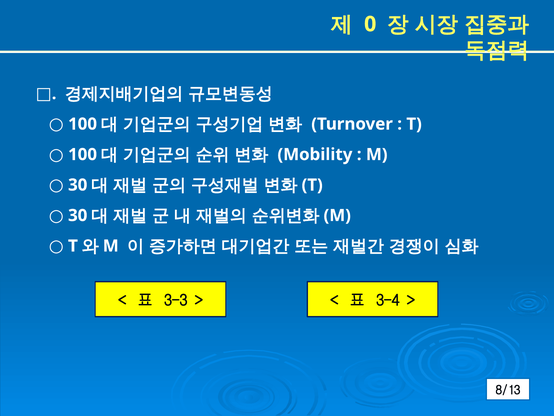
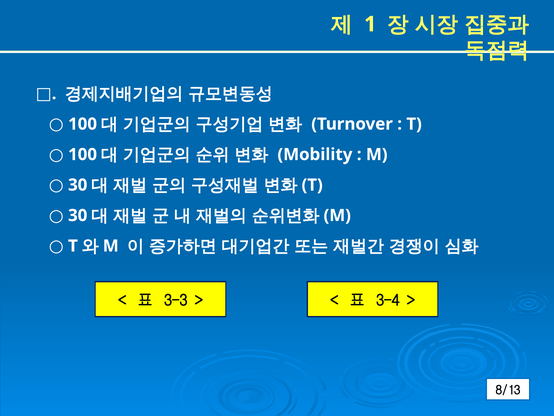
0: 0 -> 1 (370, 24)
